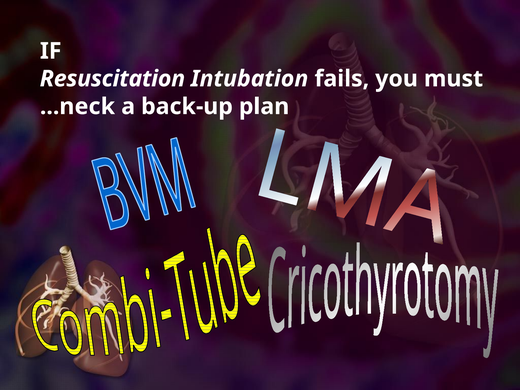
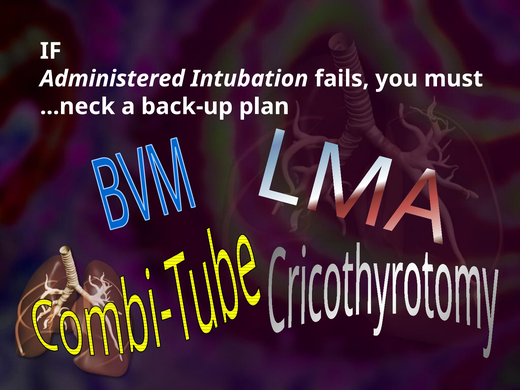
Resuscitation: Resuscitation -> Administered (112, 79)
